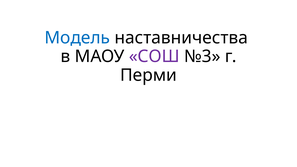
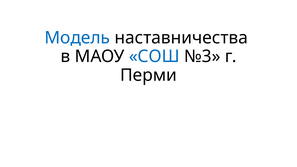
СОШ colour: purple -> blue (154, 56)
